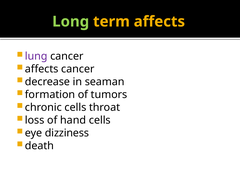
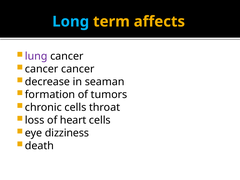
Long colour: light green -> light blue (71, 22)
affects: affects -> cancer (42, 69)
hand: hand -> heart (73, 120)
